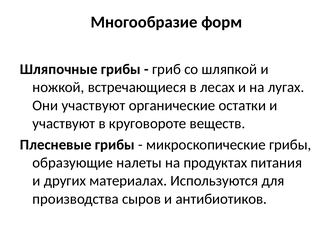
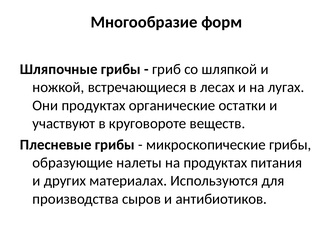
Они участвуют: участвуют -> продуктах (94, 105)
